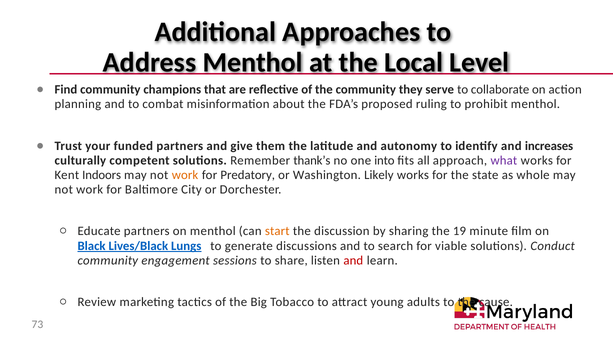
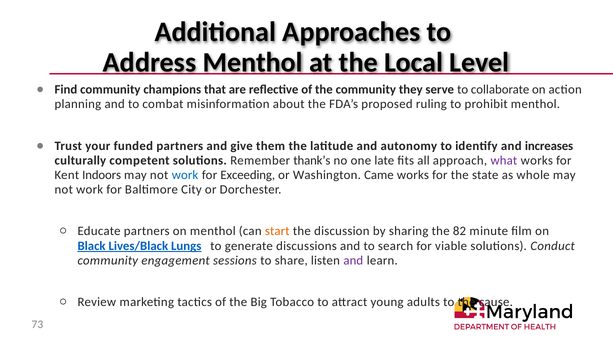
into: into -> late (384, 160)
work colour: orange -> blue (185, 175)
Predatory: Predatory -> Exceeding (248, 175)
Likely: Likely -> Came (379, 175)
19: 19 -> 82 (459, 231)
and colour: red -> purple (353, 260)
